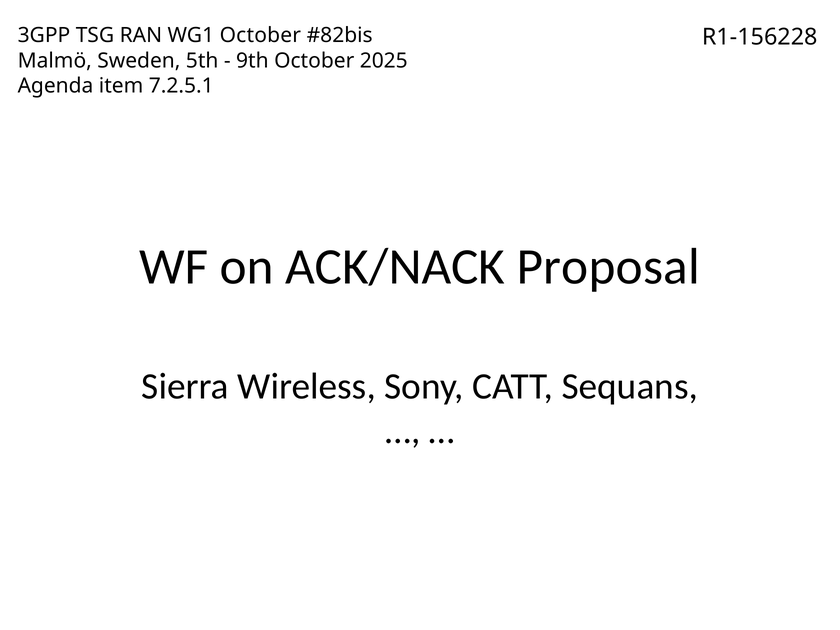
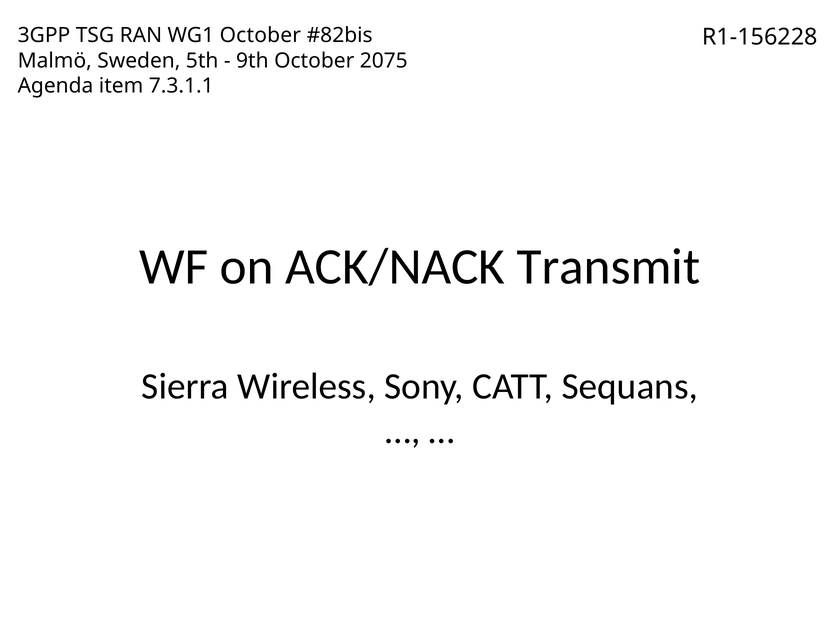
2025: 2025 -> 2075 (384, 61)
7.2.5.1: 7.2.5.1 -> 7.3.1.1 (181, 86)
Proposal: Proposal -> Transmit (608, 267)
